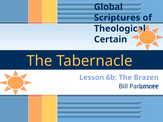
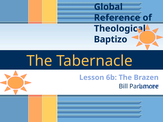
Scriptures: Scriptures -> Reference (117, 18)
Certain: Certain -> Baptizo (111, 39)
